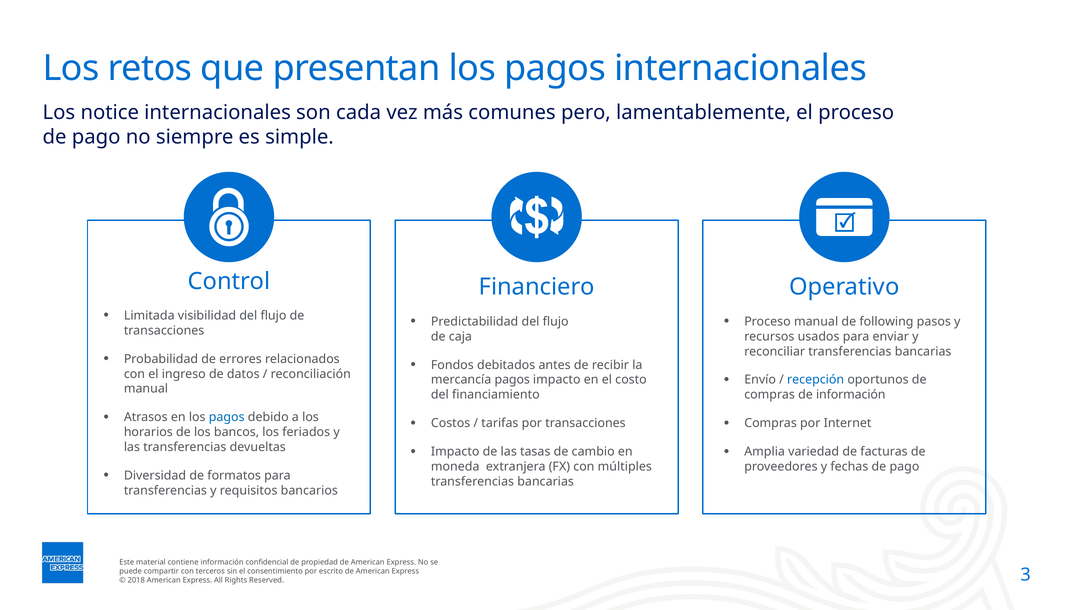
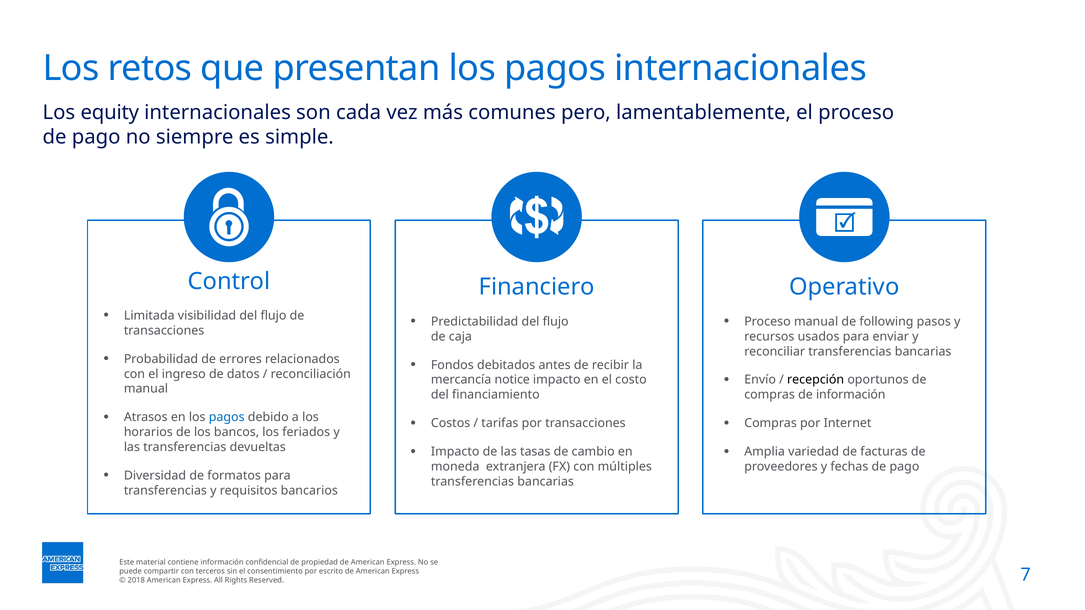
notice: notice -> equity (110, 113)
recepción colour: blue -> black (816, 380)
mercancía pagos: pagos -> notice (512, 380)
3: 3 -> 7 (1026, 575)
